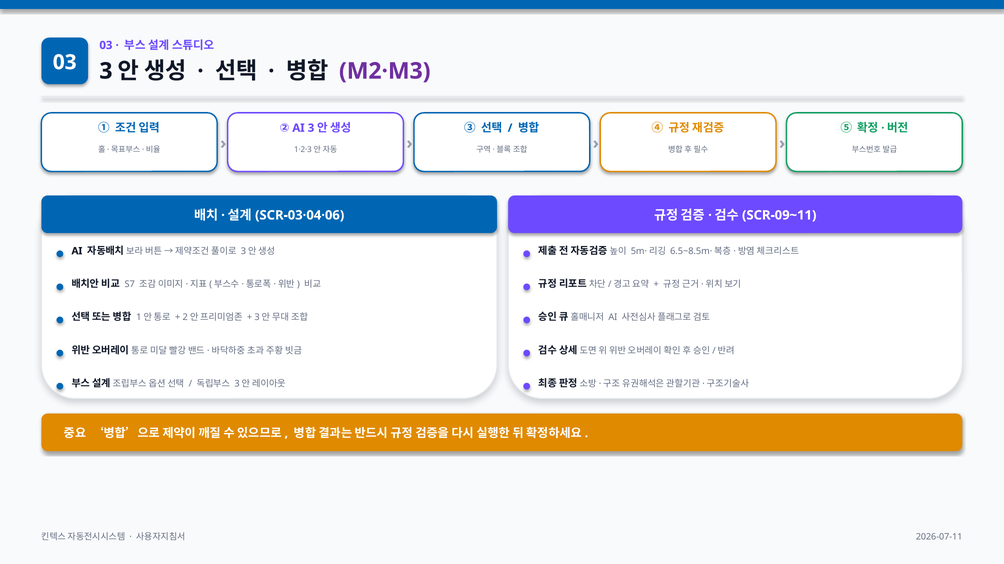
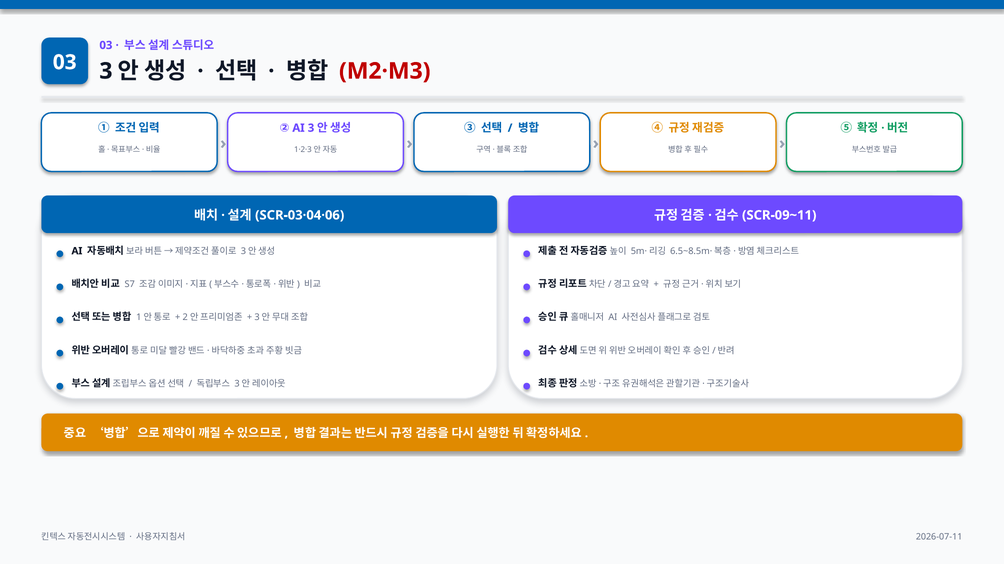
M2·M3 colour: purple -> red (385, 71)
